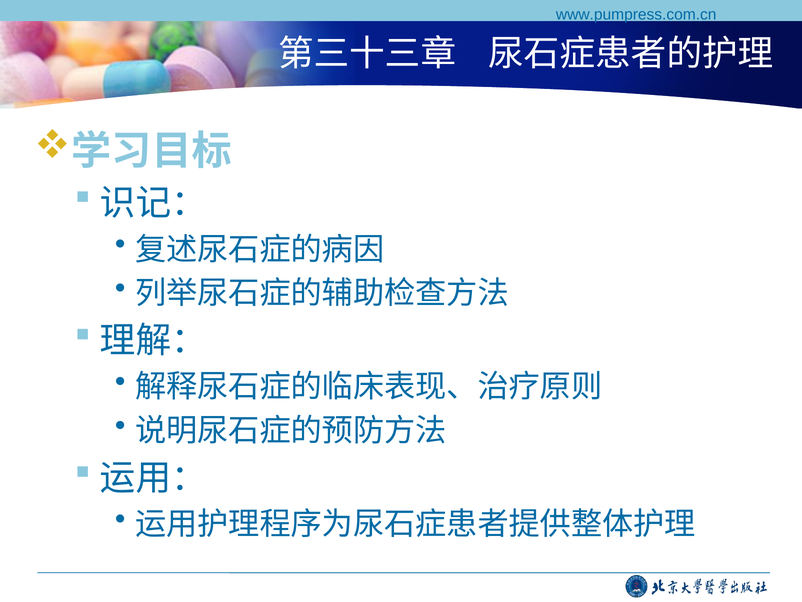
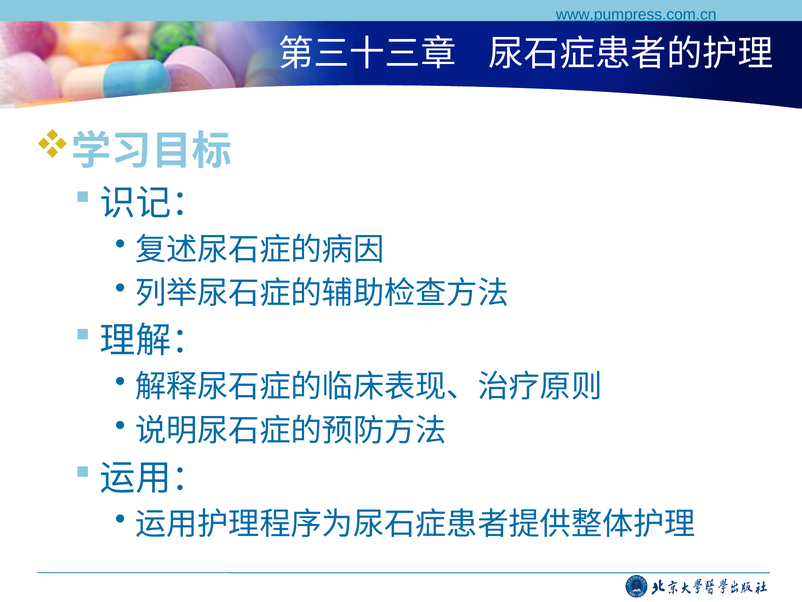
www.pumpress.com.cn underline: none -> present (636, 14)
